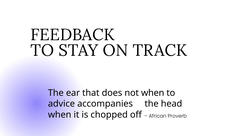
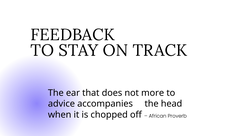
not when: when -> more (153, 93)
